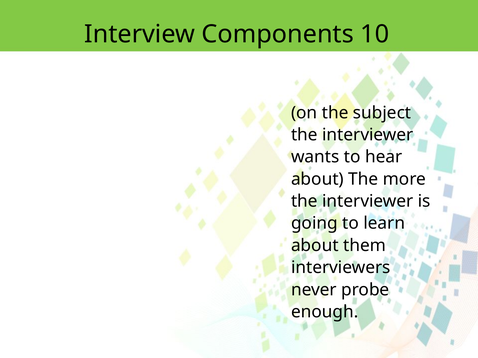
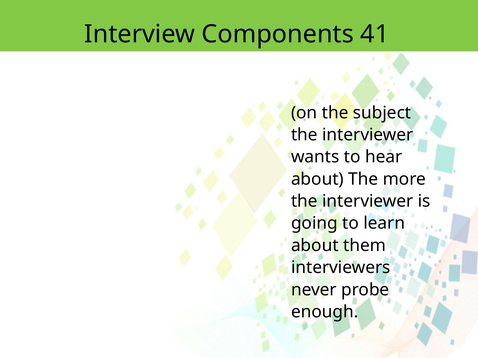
10: 10 -> 41 (375, 34)
